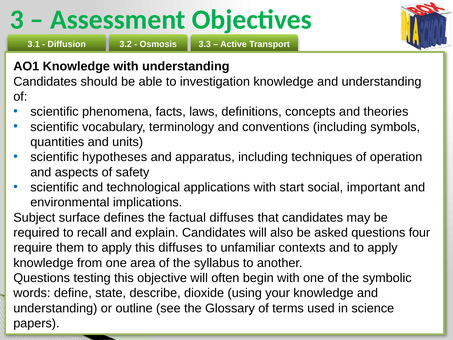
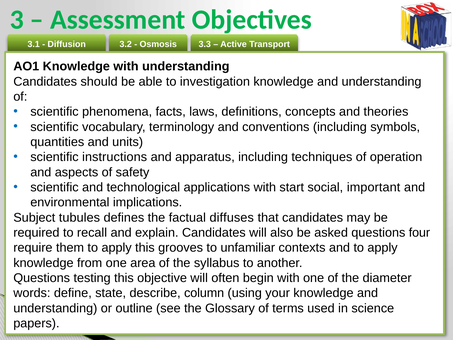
hypotheses: hypotheses -> instructions (115, 157)
surface: surface -> tubules (79, 217)
this diffuses: diffuses -> grooves (181, 248)
symbolic: symbolic -> diameter (387, 278)
dioxide: dioxide -> column (204, 293)
